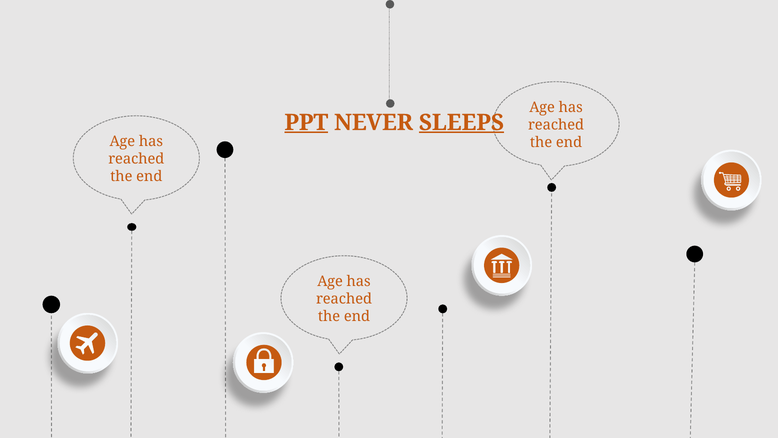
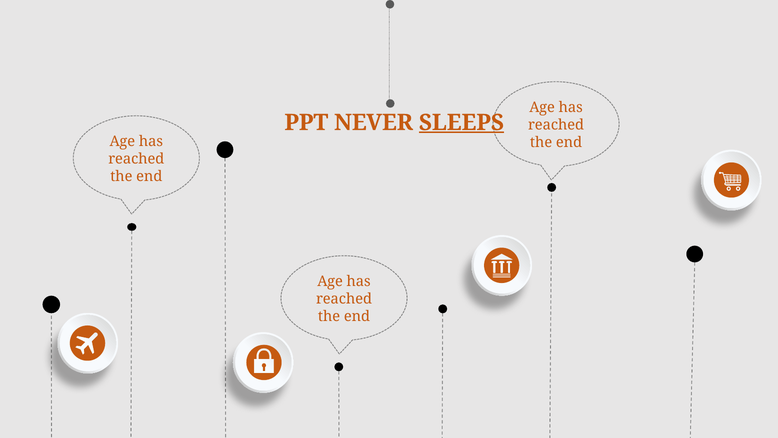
PPT underline: present -> none (306, 122)
